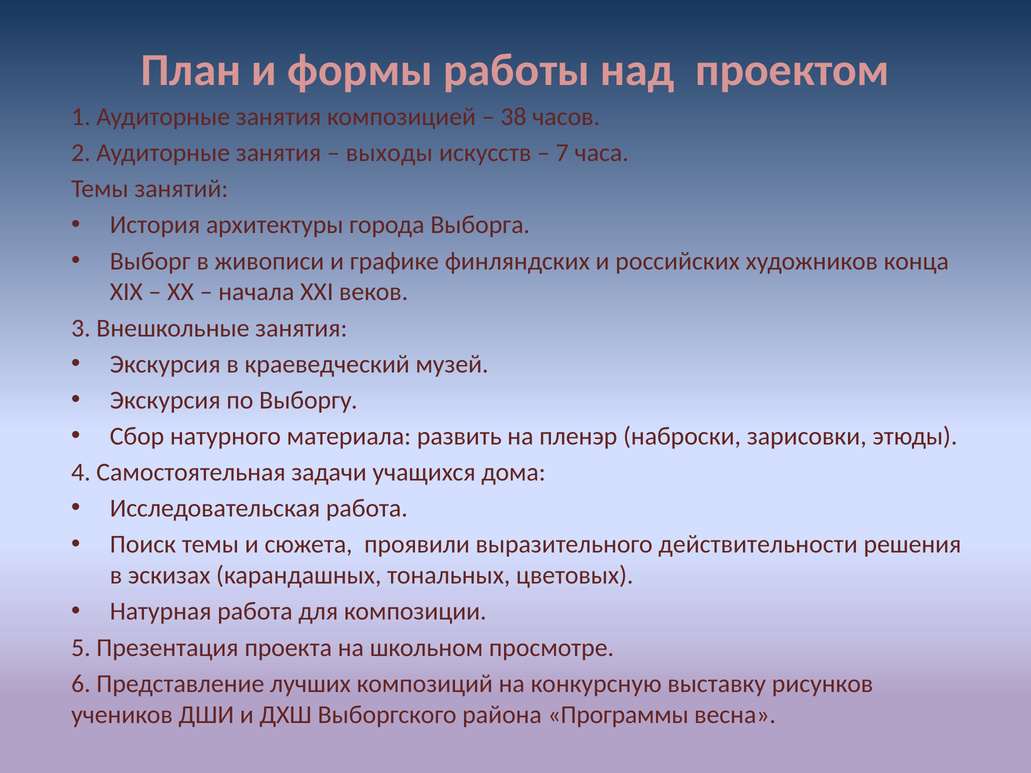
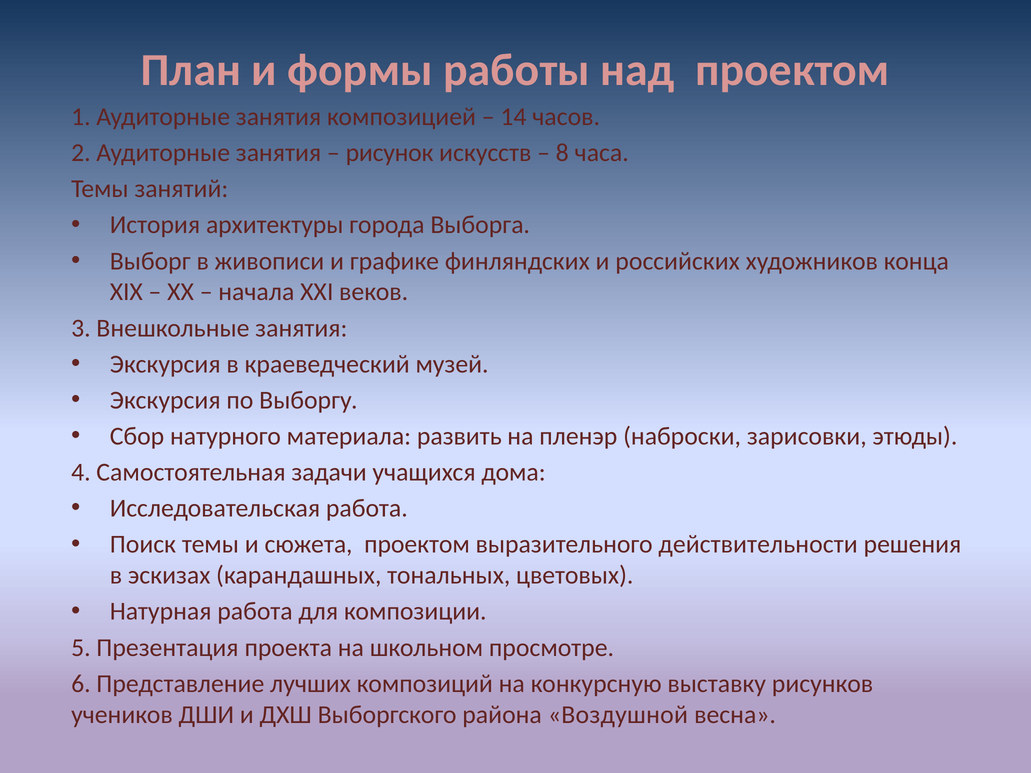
38: 38 -> 14 (513, 117)
выходы: выходы -> рисунок (390, 153)
7: 7 -> 8 (562, 153)
сюжета проявили: проявили -> проектом (417, 545)
Программы: Программы -> Воздушной (618, 715)
